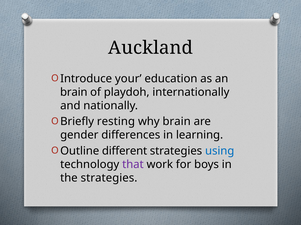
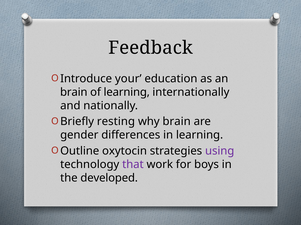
Auckland: Auckland -> Feedback (151, 48)
of playdoh: playdoh -> learning (127, 92)
different: different -> oxytocin (125, 151)
using colour: blue -> purple (220, 151)
the strategies: strategies -> developed (109, 178)
